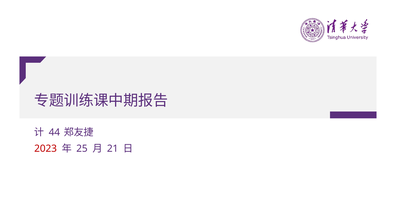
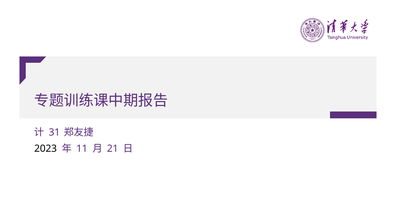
44: 44 -> 31 (54, 132)
2023 colour: red -> black (46, 148)
25: 25 -> 11 (82, 148)
